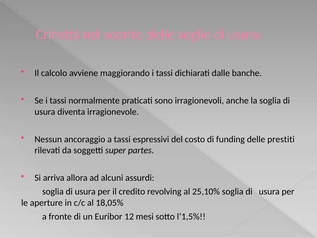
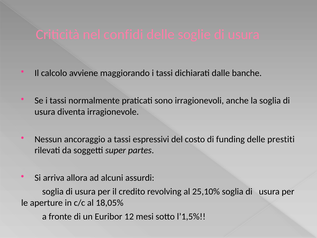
sconto: sconto -> confidi (124, 35)
